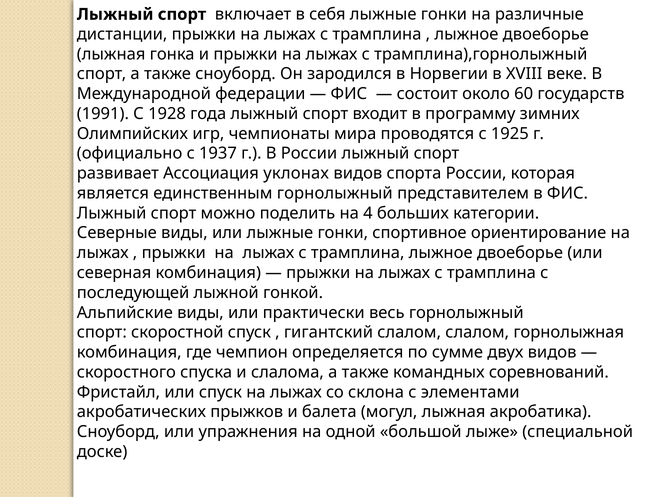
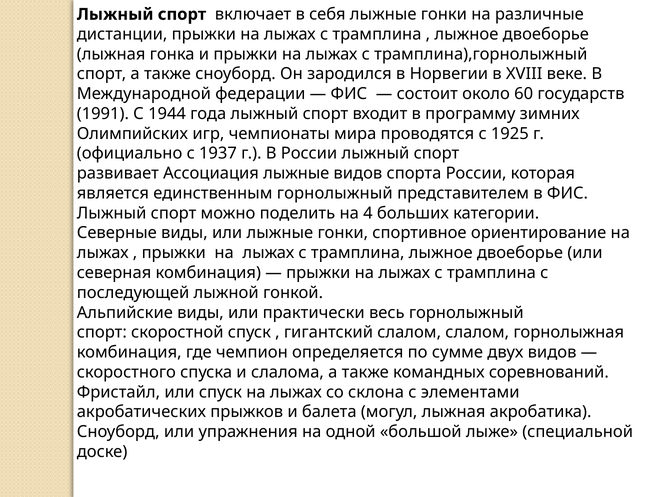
1928: 1928 -> 1944 (167, 114)
Ассоциация уклонах: уклонах -> лыжные (296, 173)
